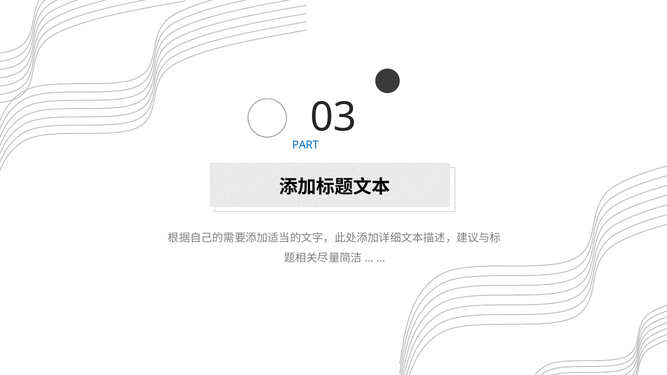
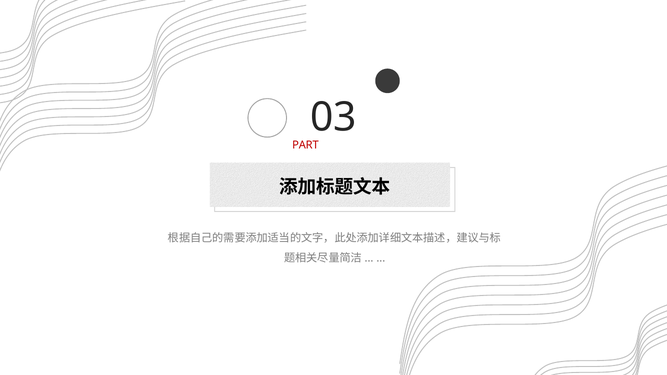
PART colour: blue -> red (305, 145)
